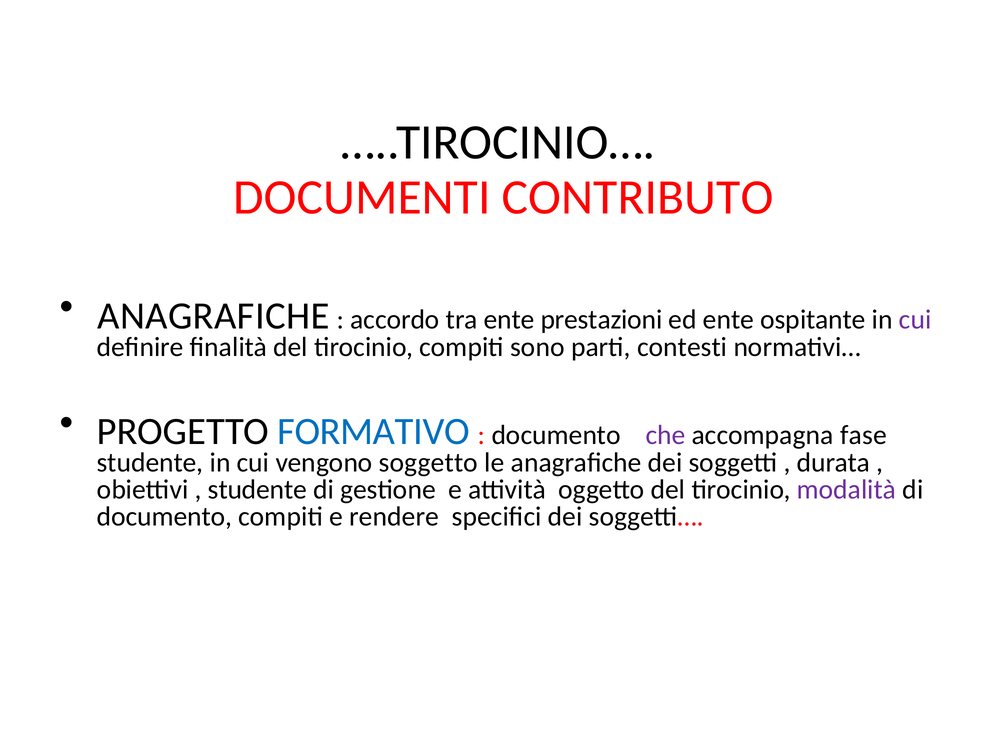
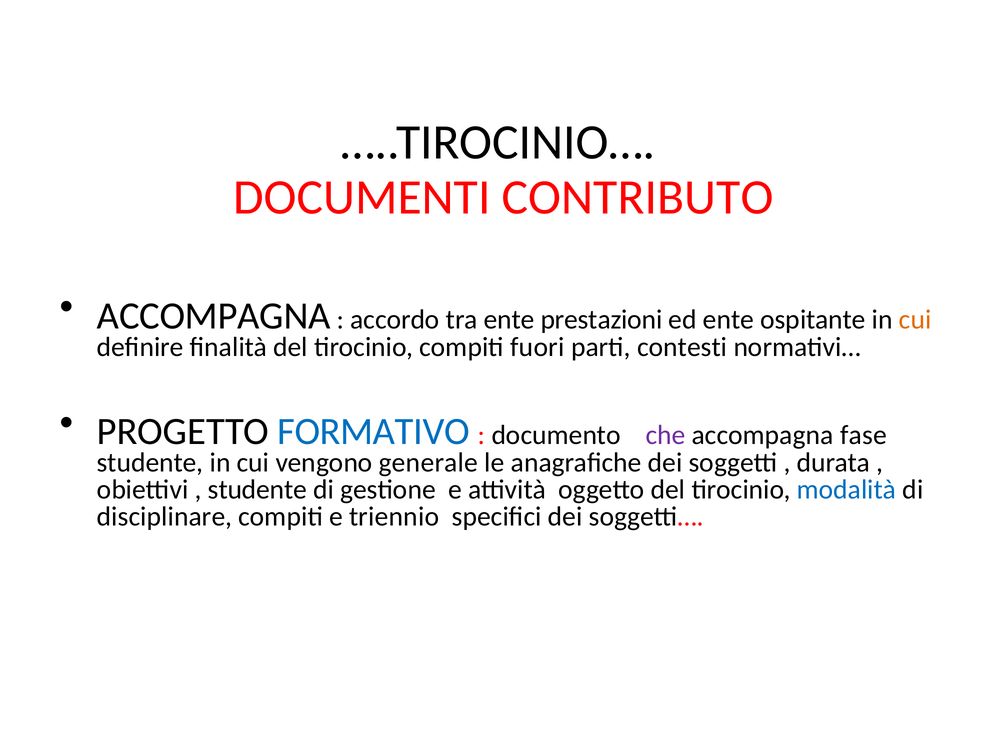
ANAGRAFICHE: ANAGRAFICHE -> ACCOMPAGNA (214, 316)
cui colour: purple -> orange (915, 319)
sono: sono -> fuori (537, 347)
soggetto: soggetto -> generale (428, 462)
modalità colour: purple -> blue (847, 489)
documento: documento -> disciplinare (165, 516)
rendere: rendere -> triennio (394, 516)
